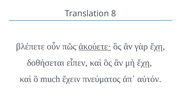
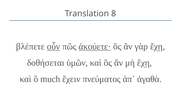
οὖν underline: none -> present (53, 46)
εἶπεν: εἶπεν -> ὑμῶν (77, 63)
αὐτόν: αὐτόν -> ἀγαθὰ (149, 79)
